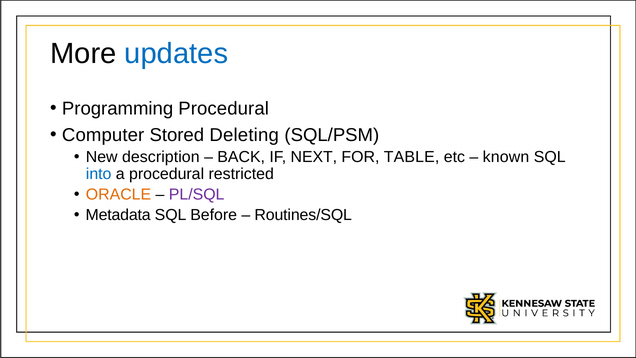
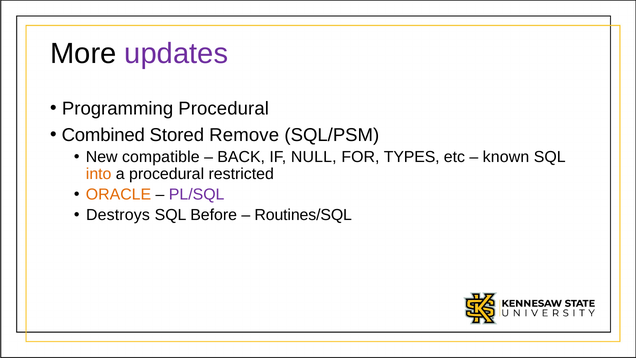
updates colour: blue -> purple (176, 53)
Computer: Computer -> Combined (103, 135)
Deleting: Deleting -> Remove (244, 135)
description: description -> compatible (161, 157)
NEXT: NEXT -> NULL (314, 157)
TABLE: TABLE -> TYPES (412, 157)
into colour: blue -> orange (99, 174)
Metadata: Metadata -> Destroys (118, 215)
